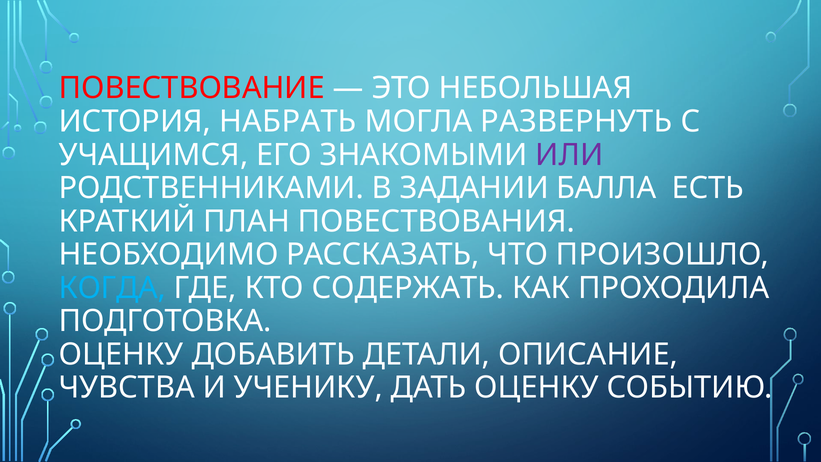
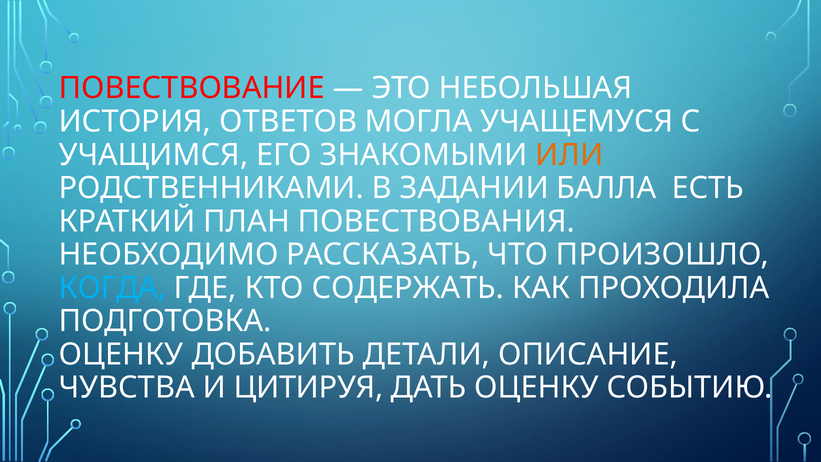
НАБРАТЬ: НАБРАТЬ -> ОТВЕТОВ (288, 122)
РАЗВЕРНУТЬ: РАЗВЕРНУТЬ -> УЧАЩЕМУСЯ (577, 122)
ИЛИ colour: purple -> orange (569, 155)
УЧЕНИКУ: УЧЕНИКУ -> ЦИТИРУЯ (308, 388)
